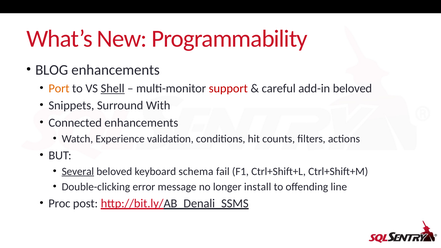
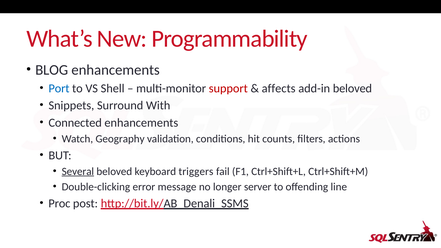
Port colour: orange -> blue (59, 88)
Shell underline: present -> none (113, 88)
careful: careful -> affects (279, 88)
Experience: Experience -> Geography (120, 139)
schema: schema -> triggers (196, 171)
install: install -> server (258, 187)
